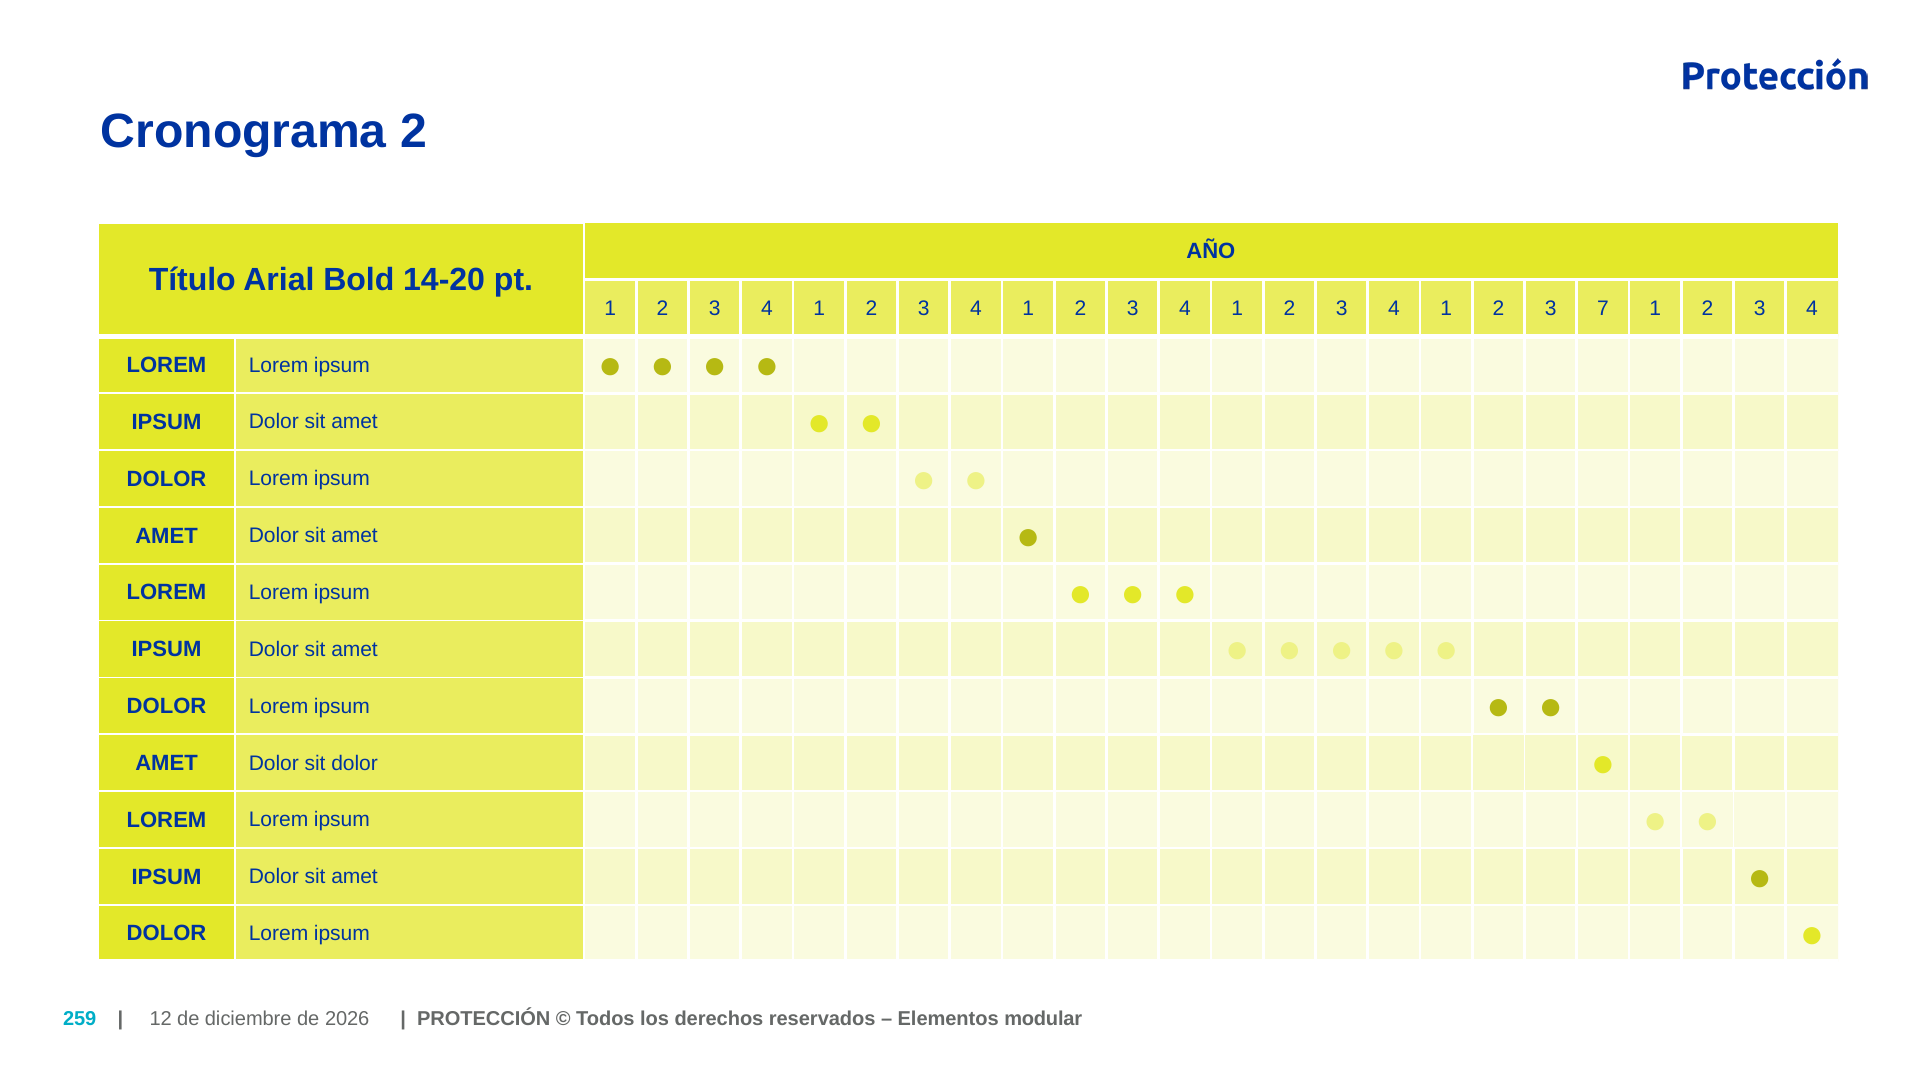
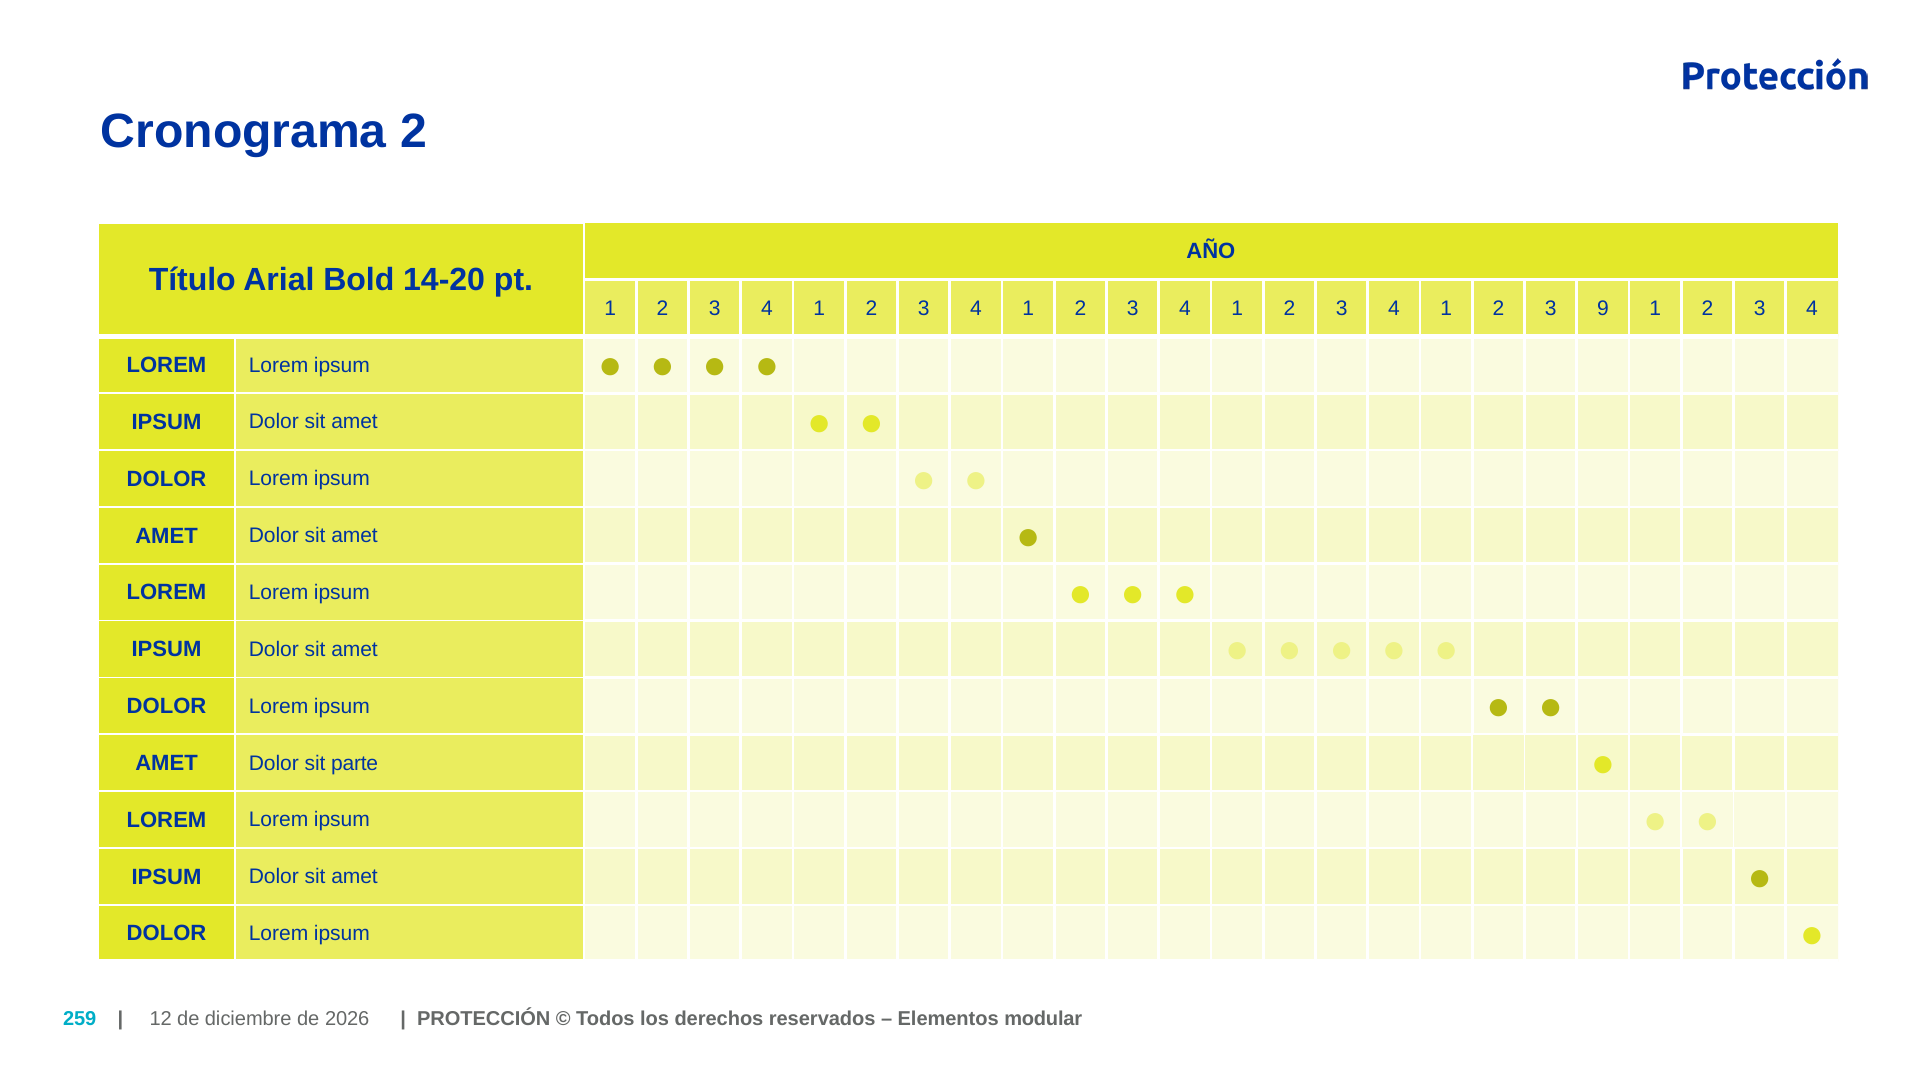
7: 7 -> 9 (1603, 308)
sit dolor: dolor -> parte (355, 763)
